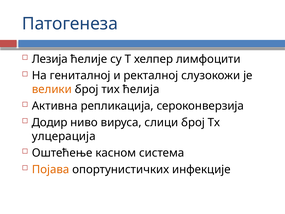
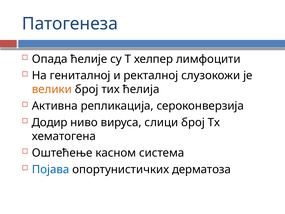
Лезија: Лезија -> Опада (50, 59)
улцерација: улцерација -> хематогена (64, 136)
Појава colour: orange -> blue (51, 169)
инфекције: инфекције -> дерматоза (201, 169)
